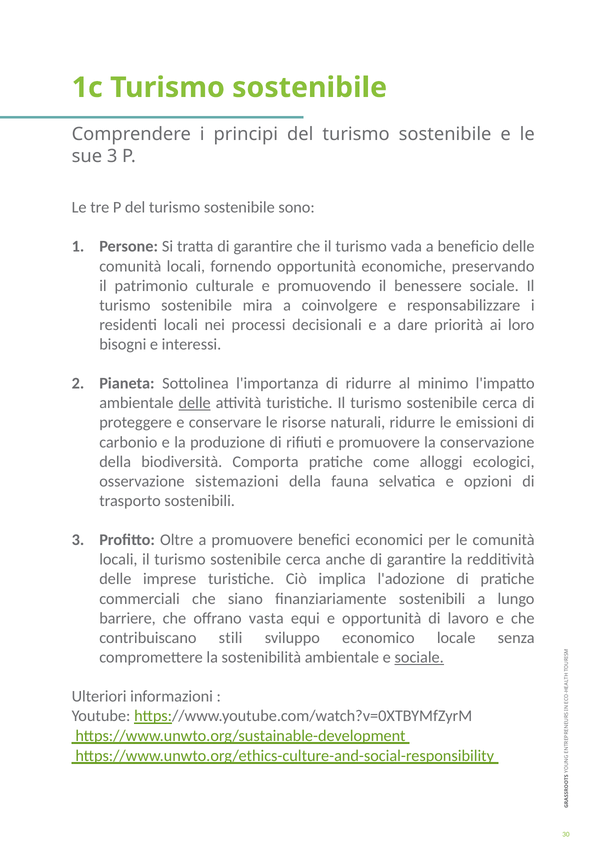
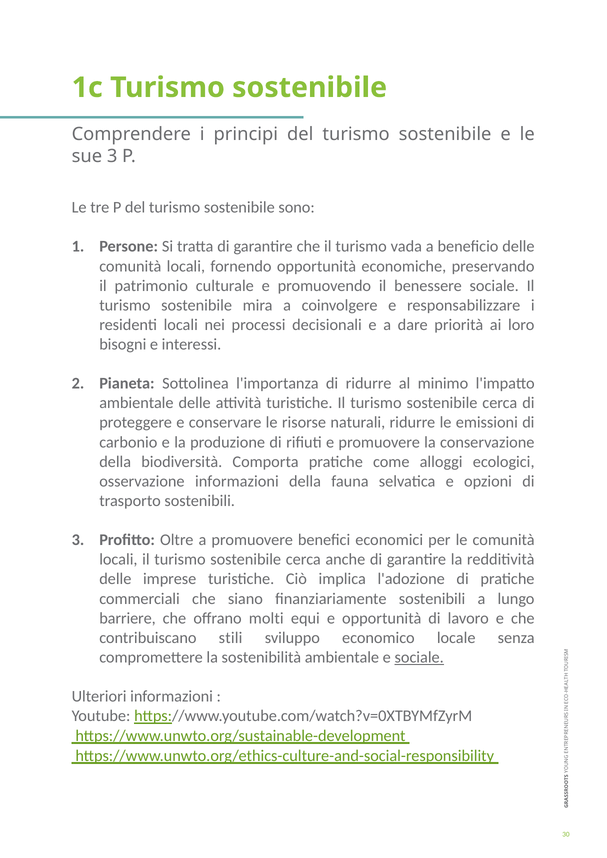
delle underline: present -> none (195, 403)
osservazione sistemazioni: sistemazioni -> informazioni (237, 482)
vasta: vasta -> molti (266, 619)
